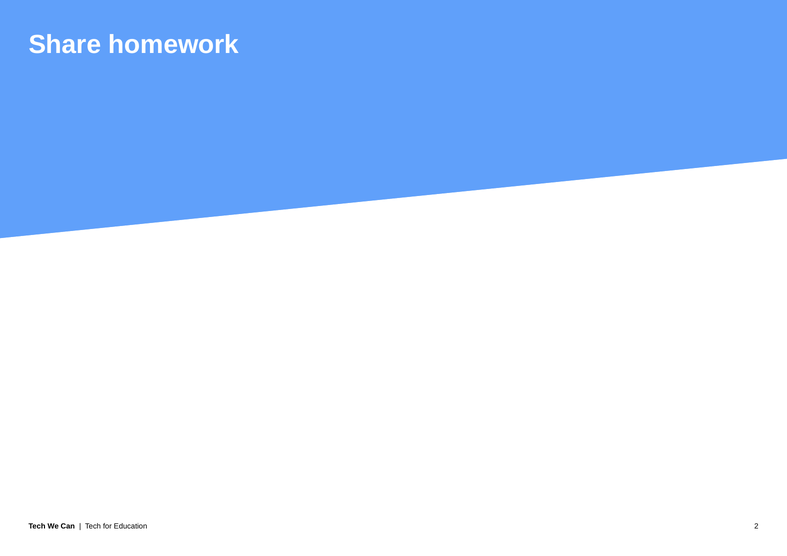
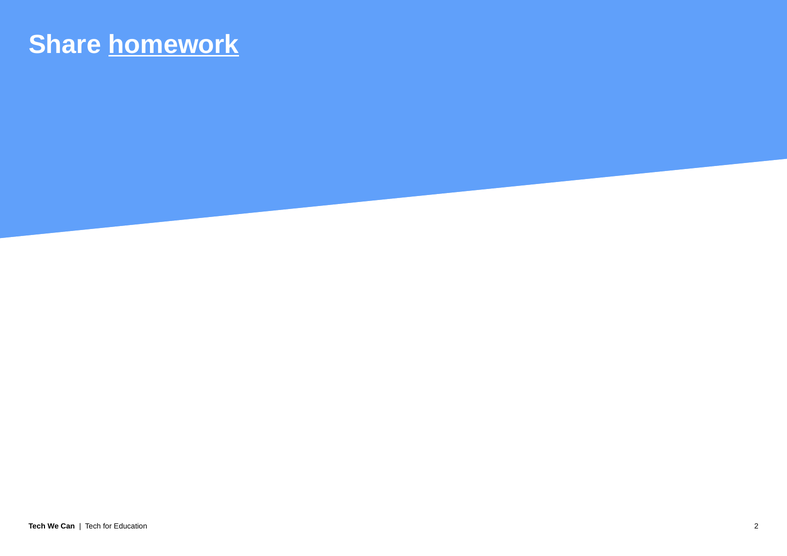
homework underline: none -> present (174, 44)
